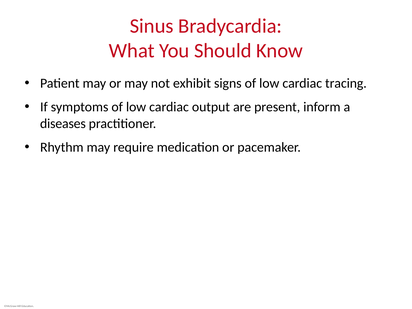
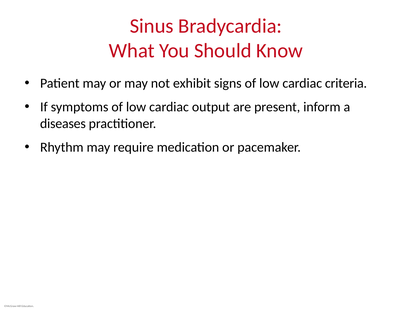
tracing: tracing -> criteria (346, 83)
